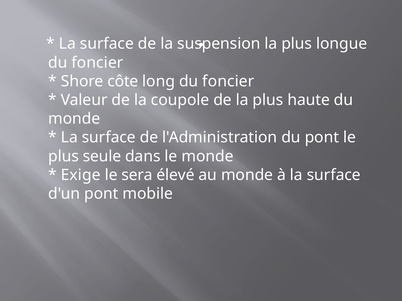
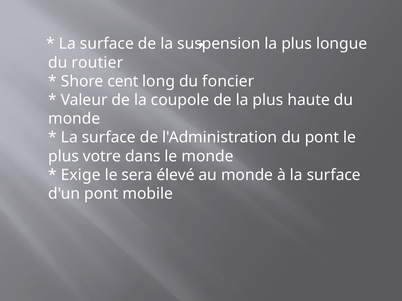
foncier: foncier -> routier (97, 63)
côte: côte -> cent (123, 81)
seule: seule -> votre (102, 156)
